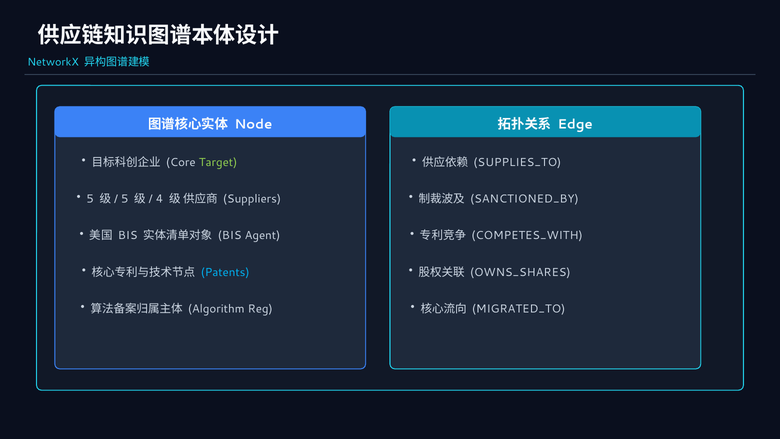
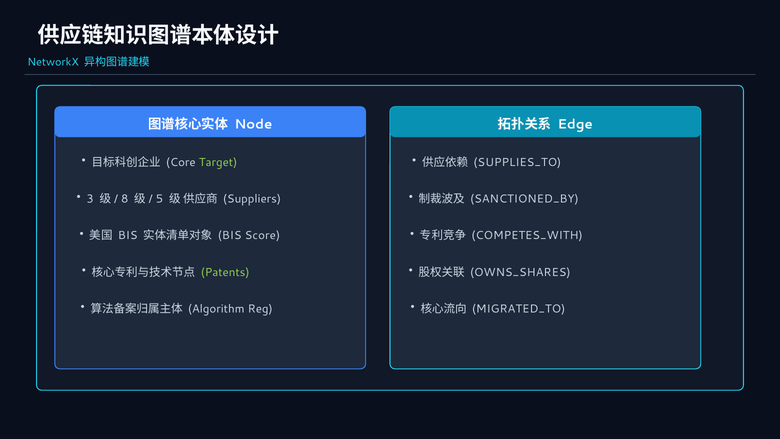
5: 5 -> 3 (90, 199)
5: 5 -> 8 (125, 199)
4: 4 -> 5 (159, 199)
Agent: Agent -> Score (262, 236)
Patents colour: light blue -> light green (225, 272)
